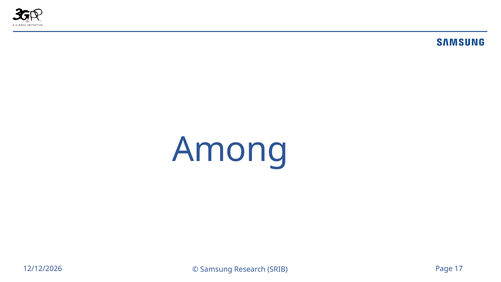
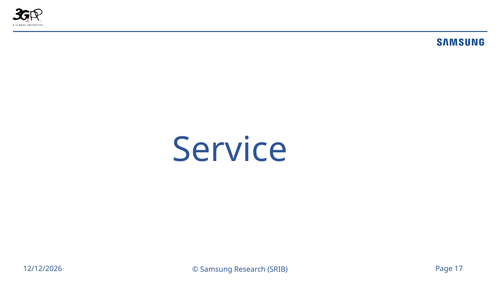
Among: Among -> Service (230, 150)
